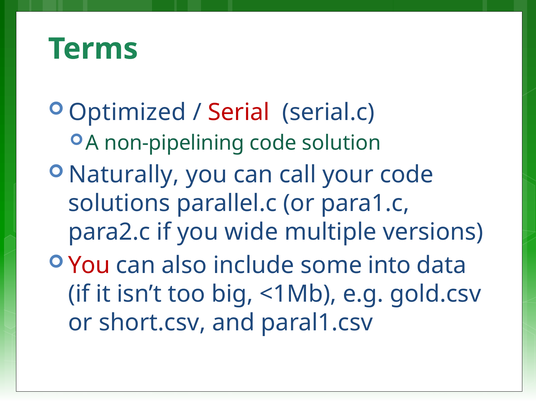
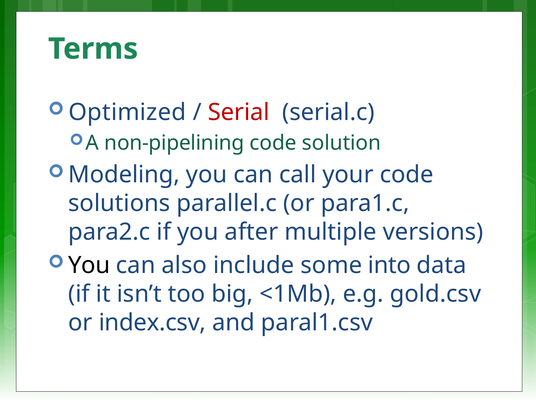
Naturally: Naturally -> Modeling (124, 175)
wide: wide -> after (251, 232)
You colour: red -> black (89, 265)
short.csv: short.csv -> index.csv (152, 322)
